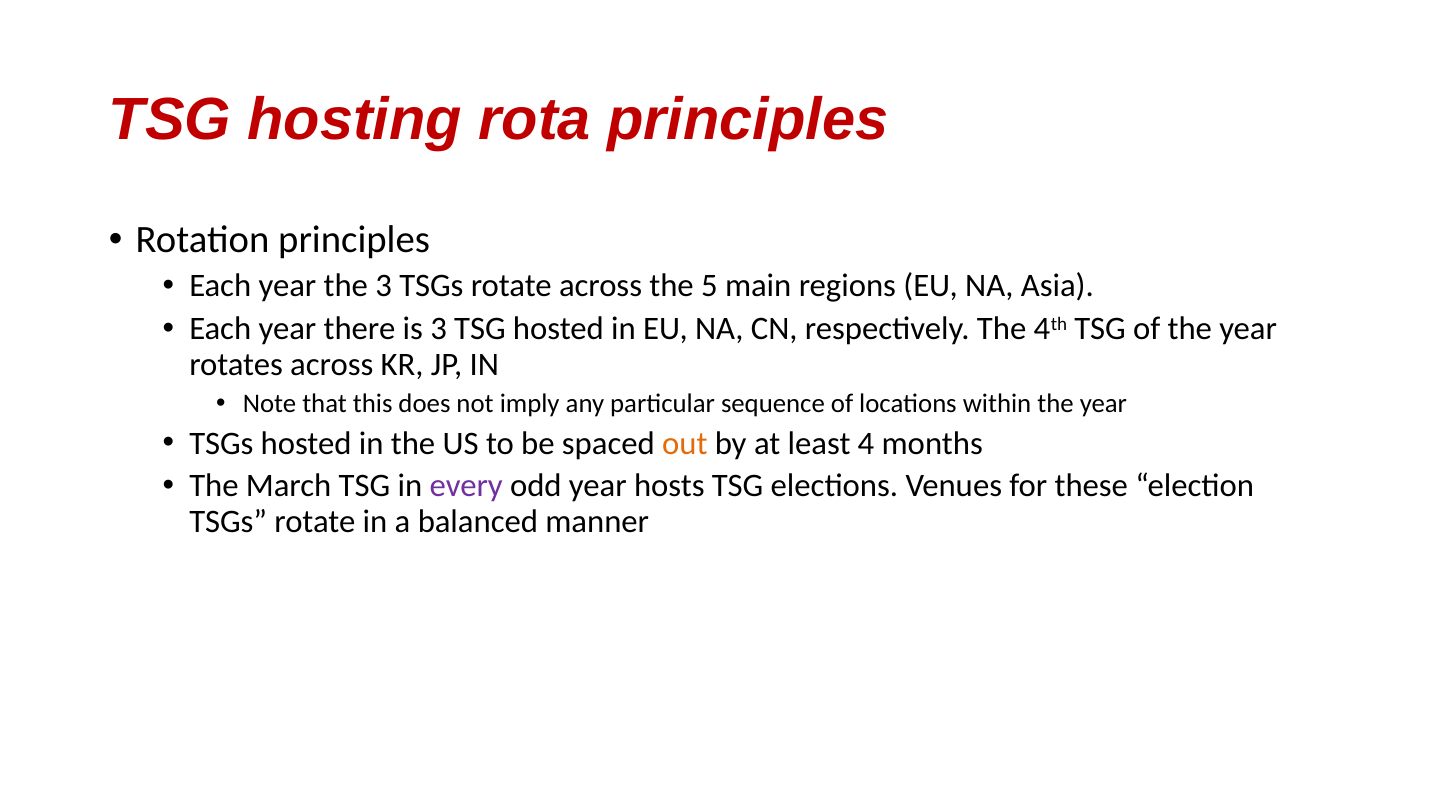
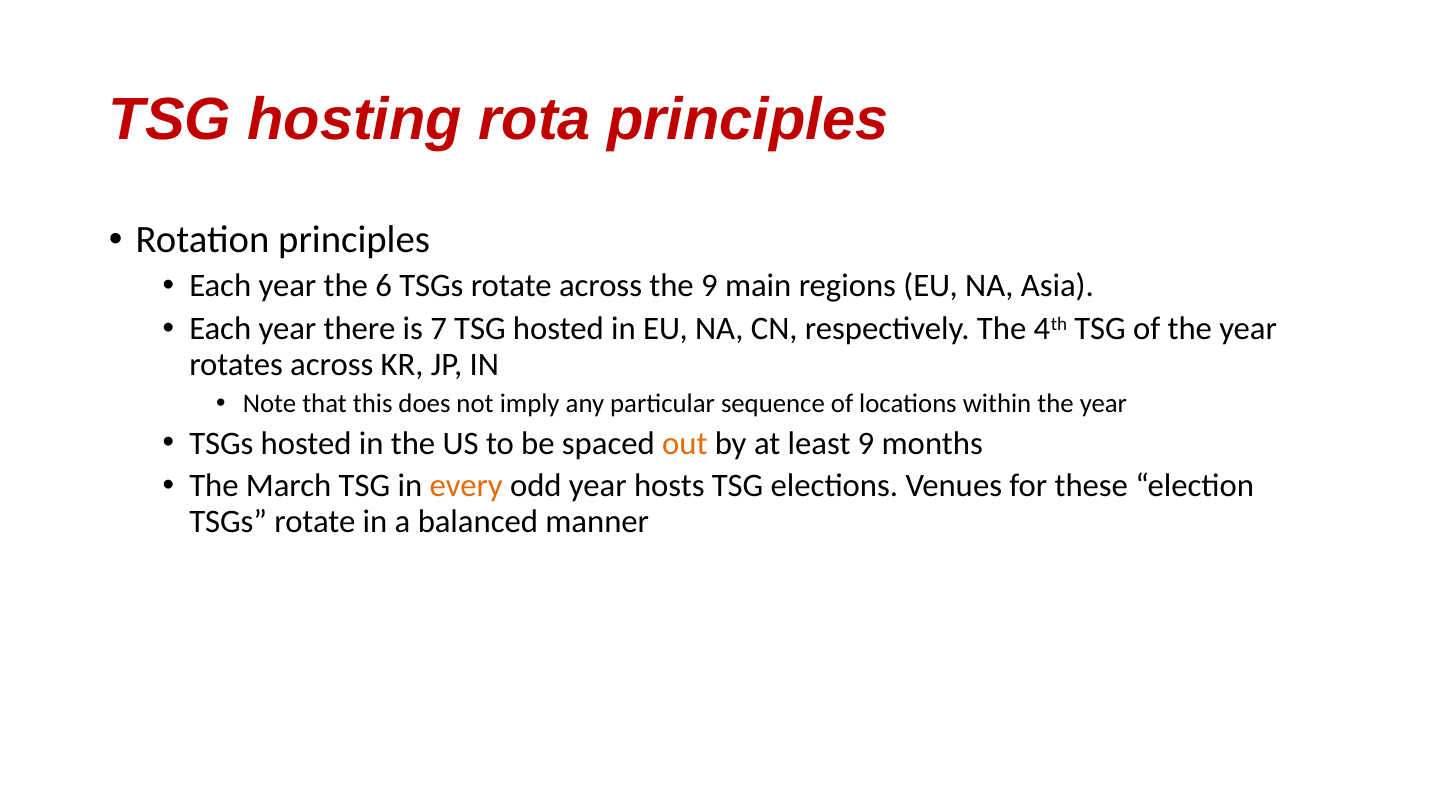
the 3: 3 -> 6 (384, 286)
the 5: 5 -> 9 (709, 286)
is 3: 3 -> 7 (439, 329)
least 4: 4 -> 9 (866, 443)
every colour: purple -> orange (466, 486)
